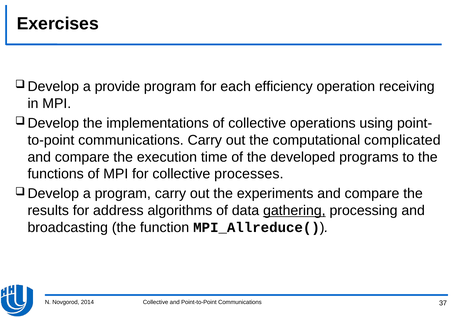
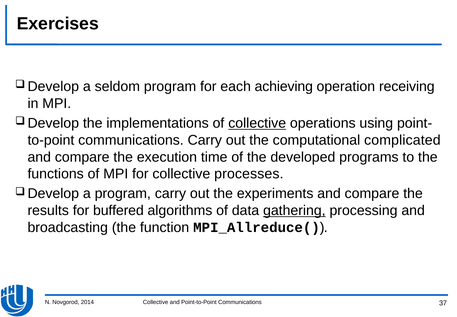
provide: provide -> seldom (117, 86)
efficiency: efficiency -> achieving (284, 86)
collective underline: none -> present (257, 123)
address: address -> buffered (118, 210)
